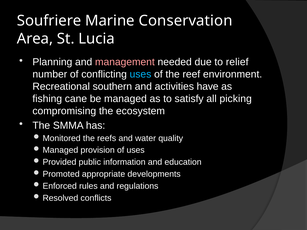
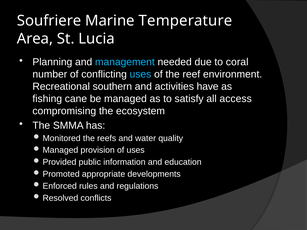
Conservation: Conservation -> Temperature (185, 21)
management colour: pink -> light blue (125, 62)
relief: relief -> coral (237, 62)
picking: picking -> access (236, 99)
